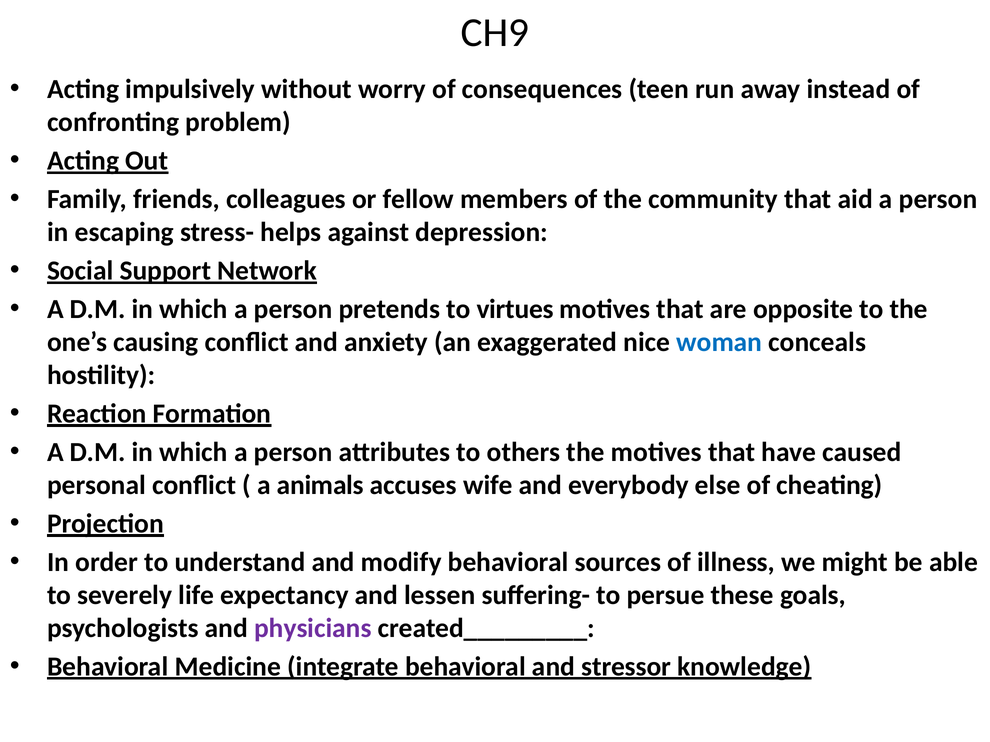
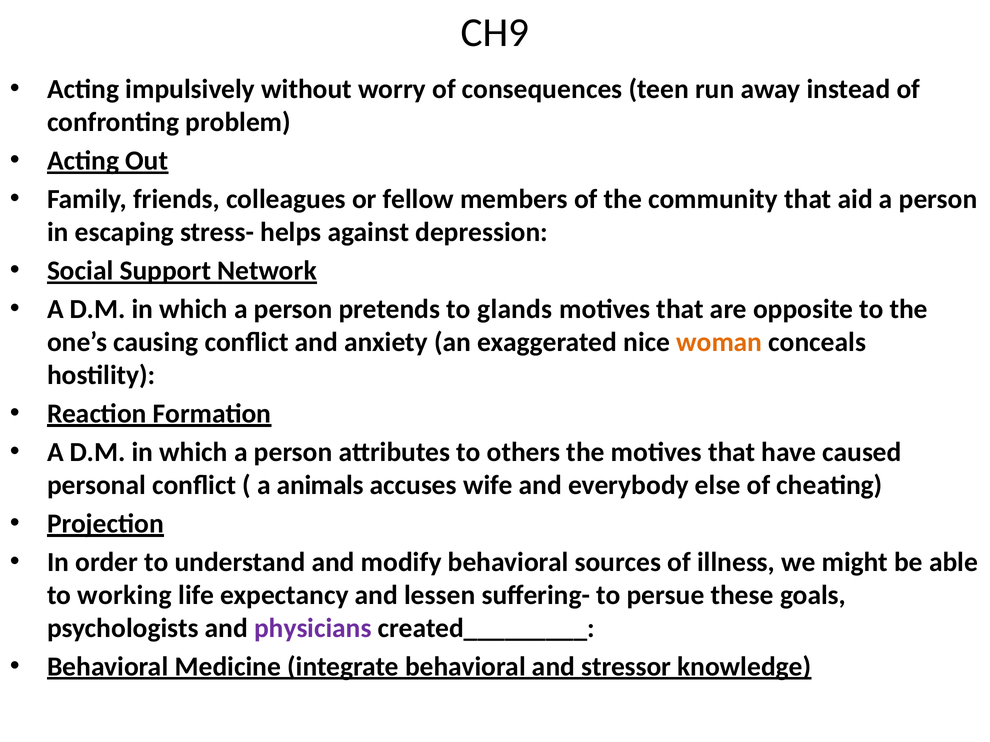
virtues: virtues -> glands (515, 309)
woman colour: blue -> orange (719, 342)
severely: severely -> working (125, 596)
